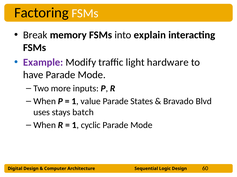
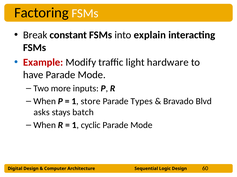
memory: memory -> constant (68, 35)
Example colour: purple -> red (43, 63)
value: value -> store (91, 102)
States: States -> Types (142, 102)
uses: uses -> asks (42, 113)
